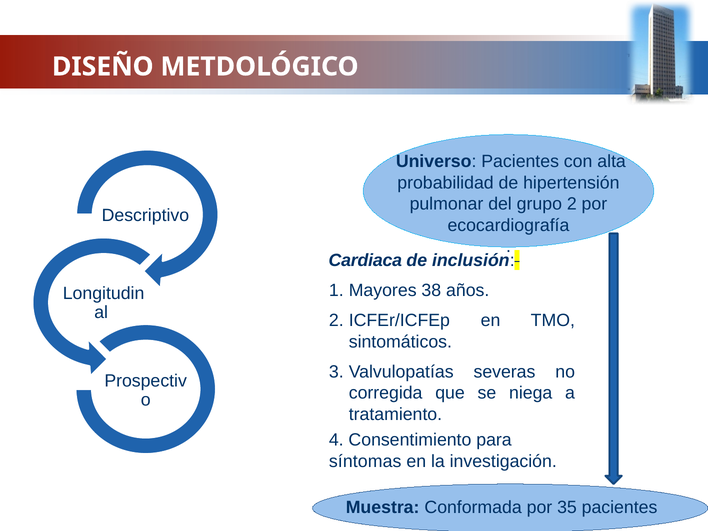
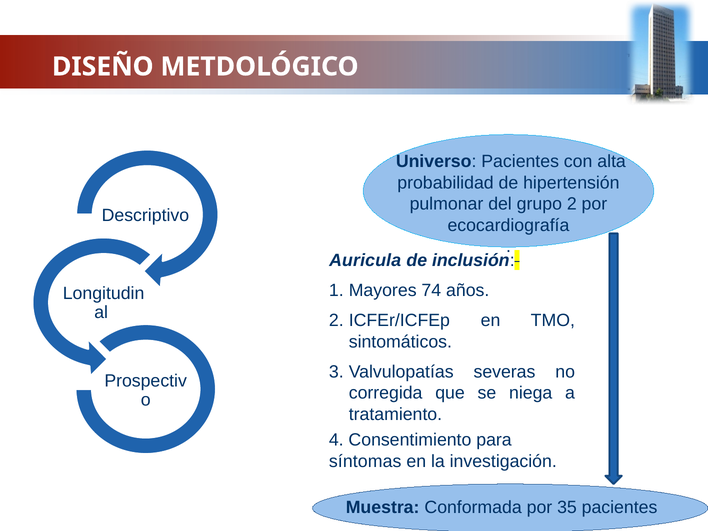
Cardiaca: Cardiaca -> Auricula (365, 260)
38: 38 -> 74 (431, 290)
